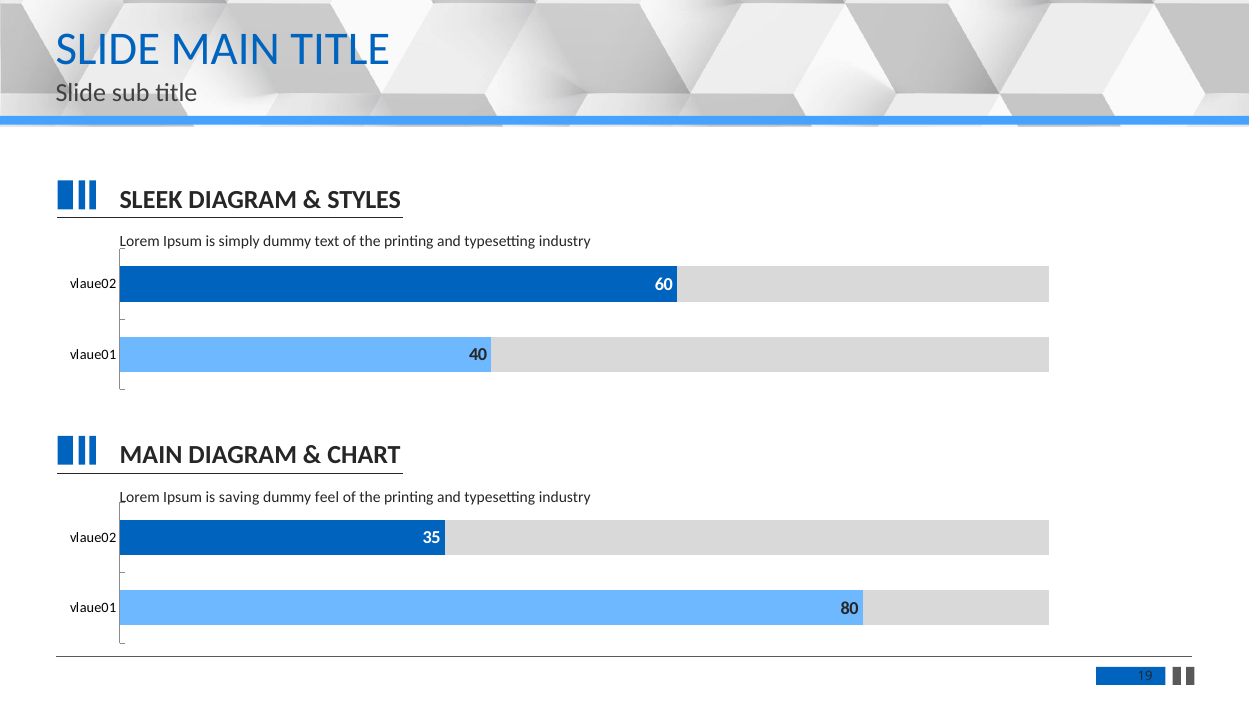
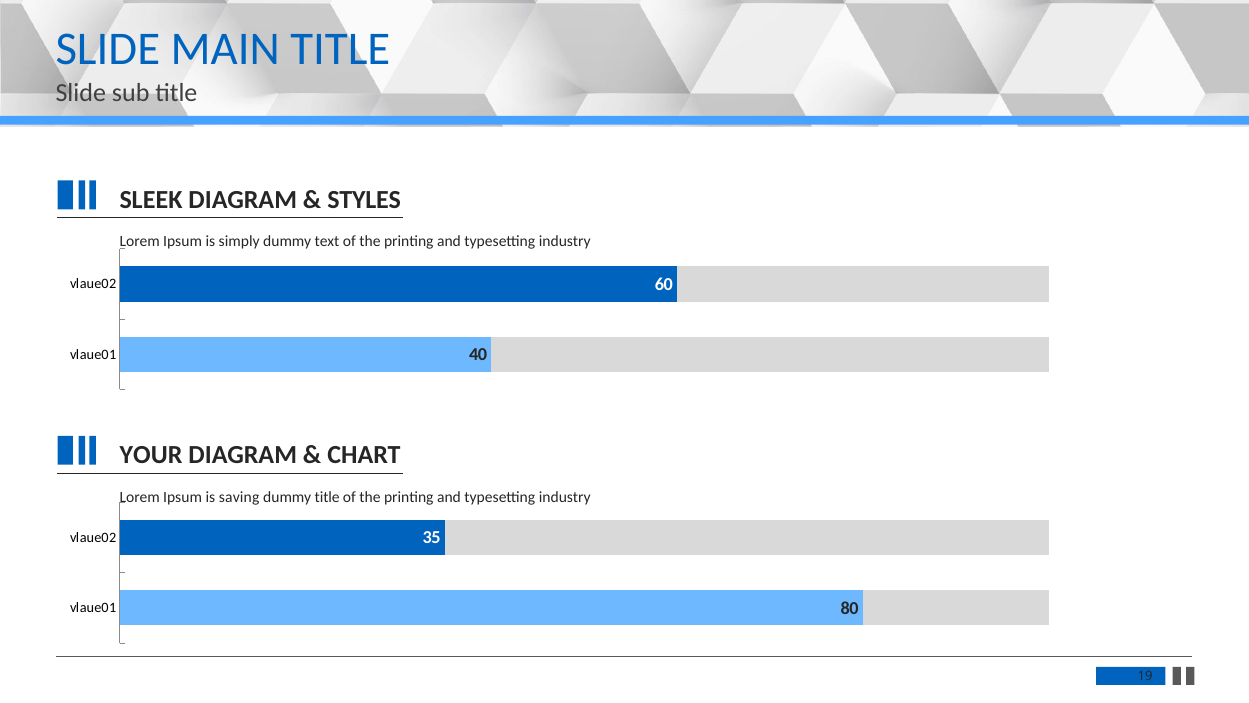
MAIN: MAIN -> YOUR (151, 455)
dummy feel: feel -> title (327, 497)
